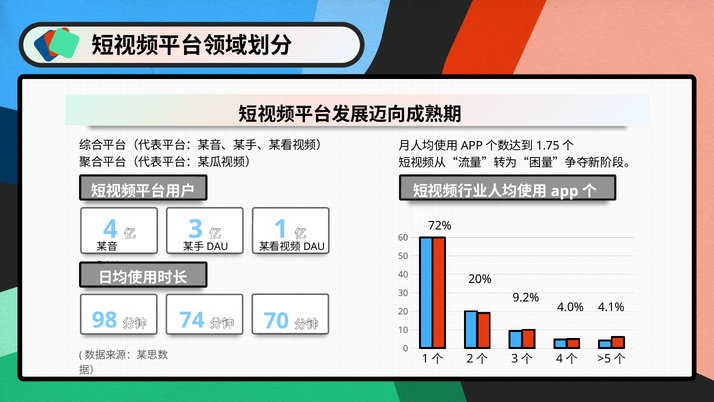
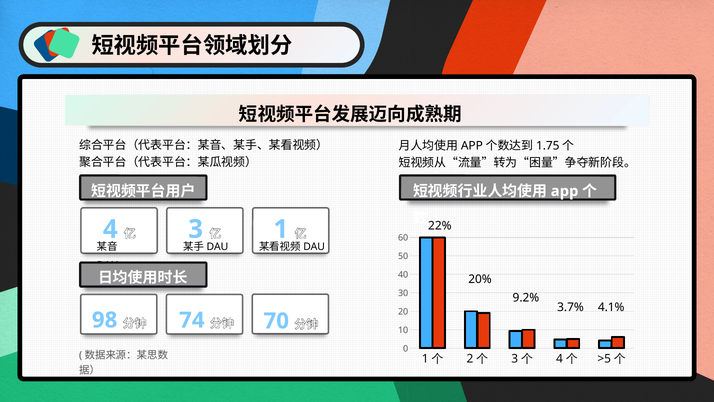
72%: 72% -> 22% (440, 225)
4.0%: 4.0% -> 3.7% (571, 307)
